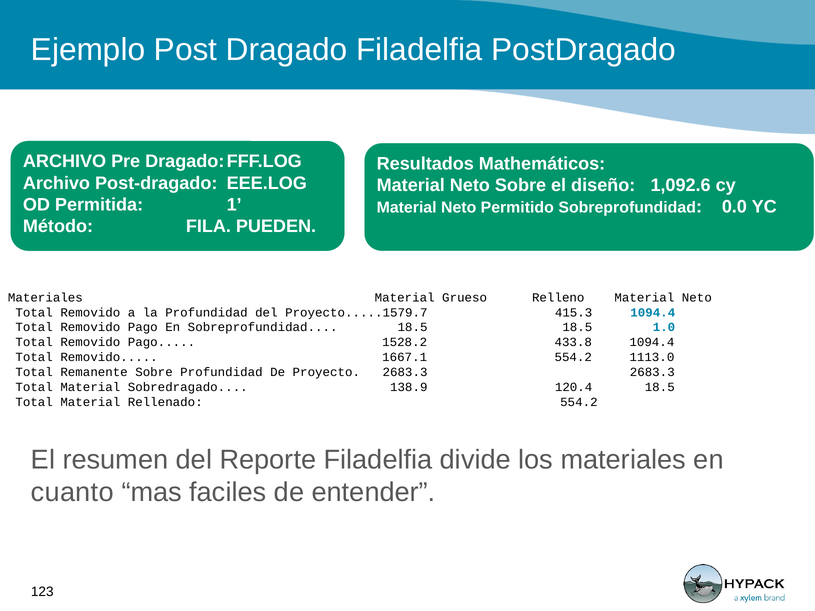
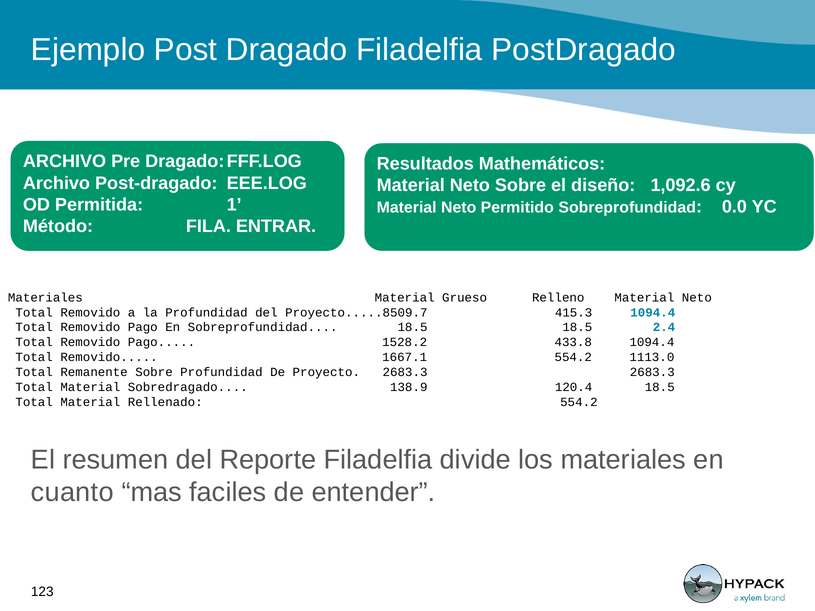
PUEDEN: PUEDEN -> ENTRAR (276, 227)
Proyecto.....1579.7: Proyecto.....1579.7 -> Proyecto.....8509.7 (356, 313)
1.0: 1.0 -> 2.4 (664, 327)
